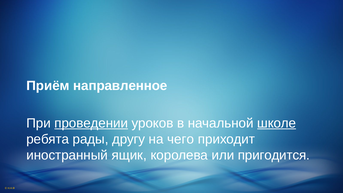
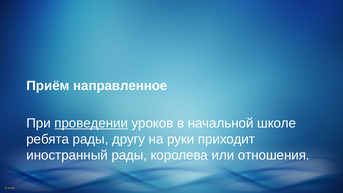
школе underline: present -> none (277, 123)
чего: чего -> руки (181, 139)
иностранный ящик: ящик -> рады (129, 155)
пригодится: пригодится -> отношения (274, 155)
